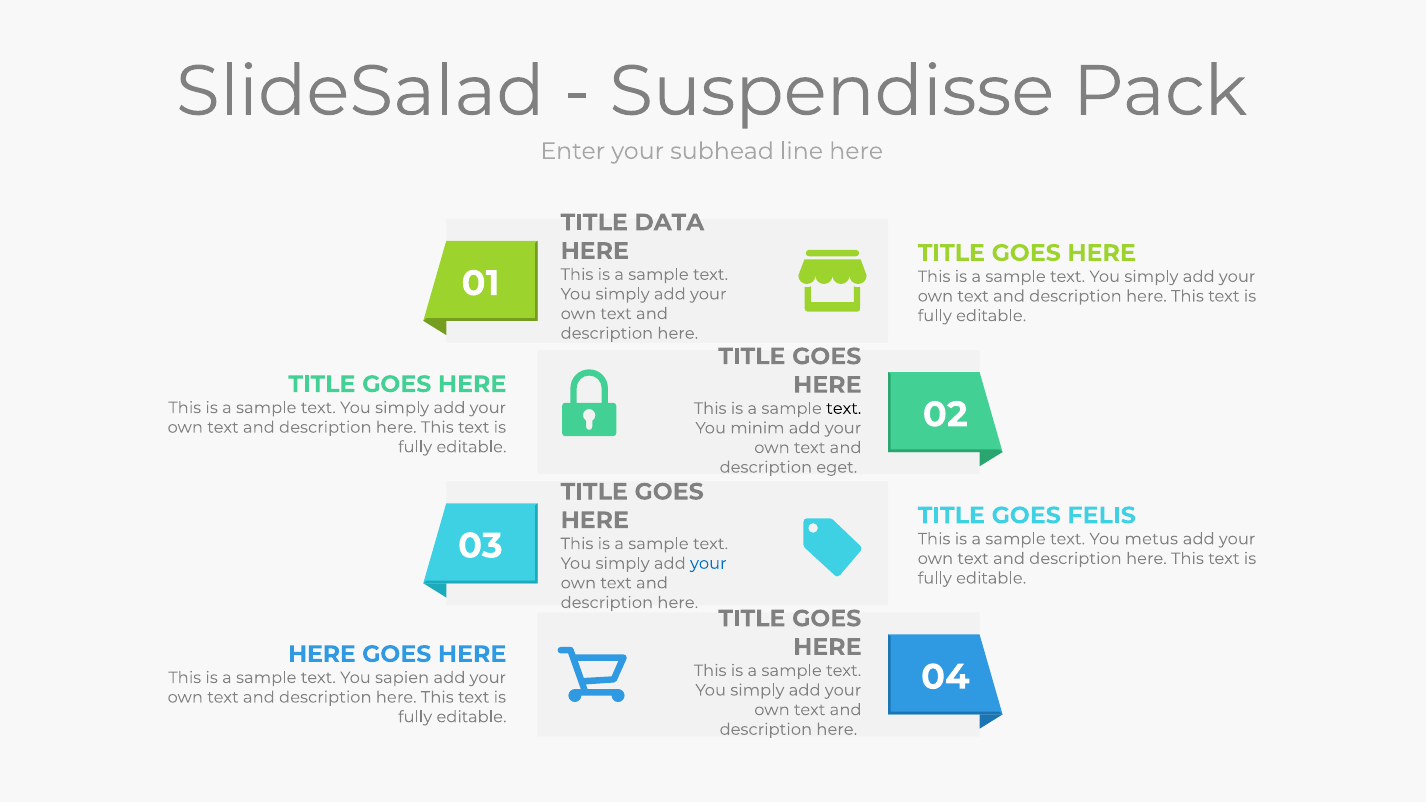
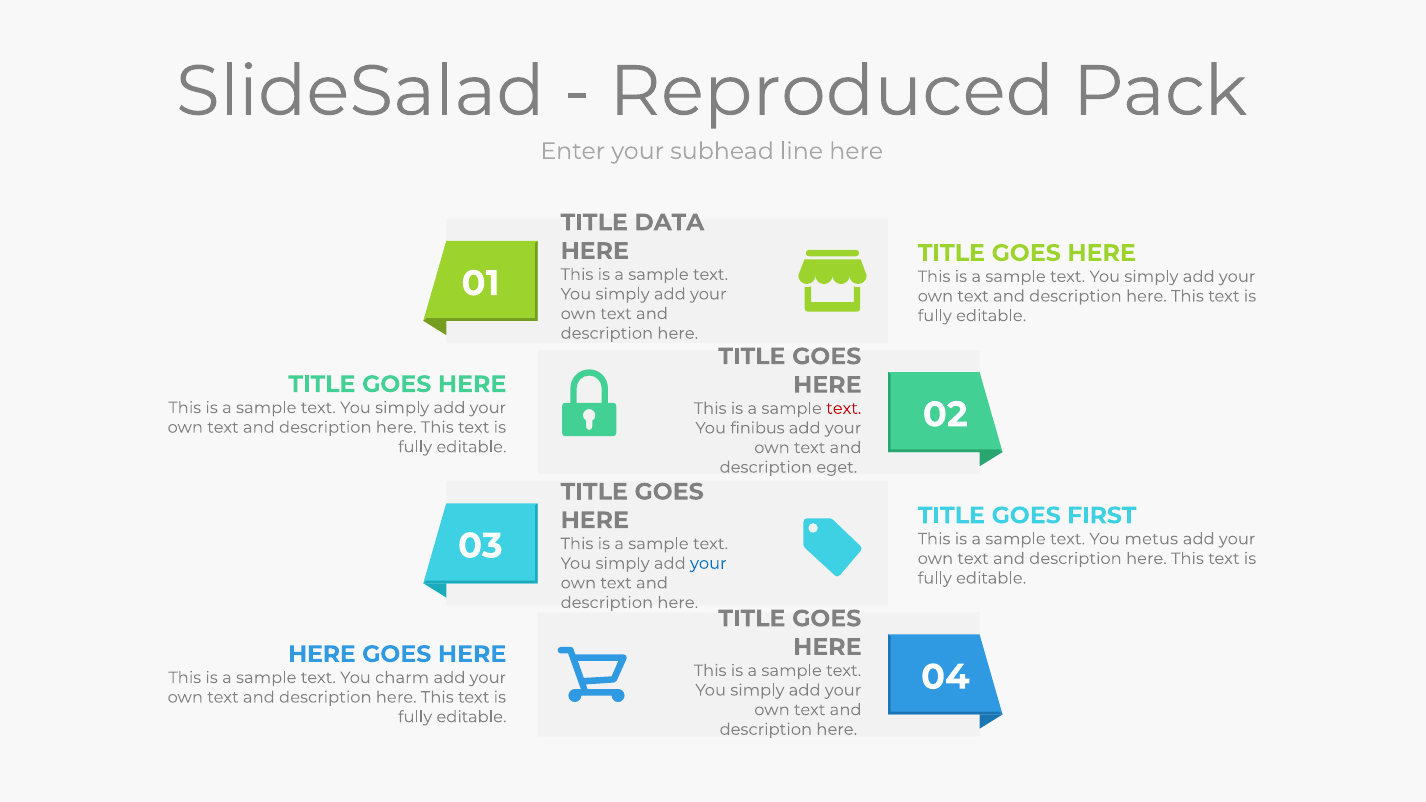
Suspendisse: Suspendisse -> Reproduced (832, 91)
text colour: black -> red (844, 409)
minim: minim -> finibus (757, 428)
FELIS: FELIS -> FIRST (1102, 515)
sapien: sapien -> charm (402, 678)
